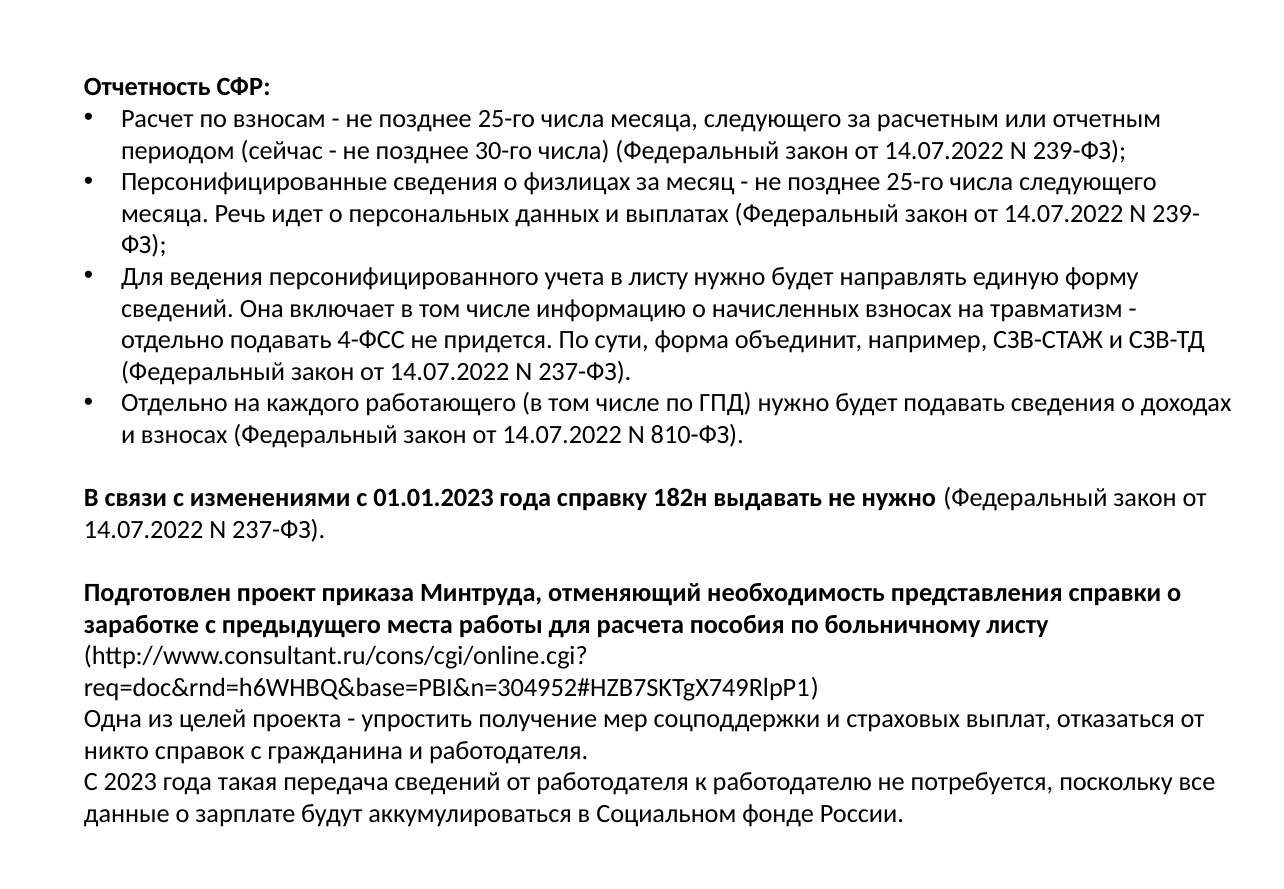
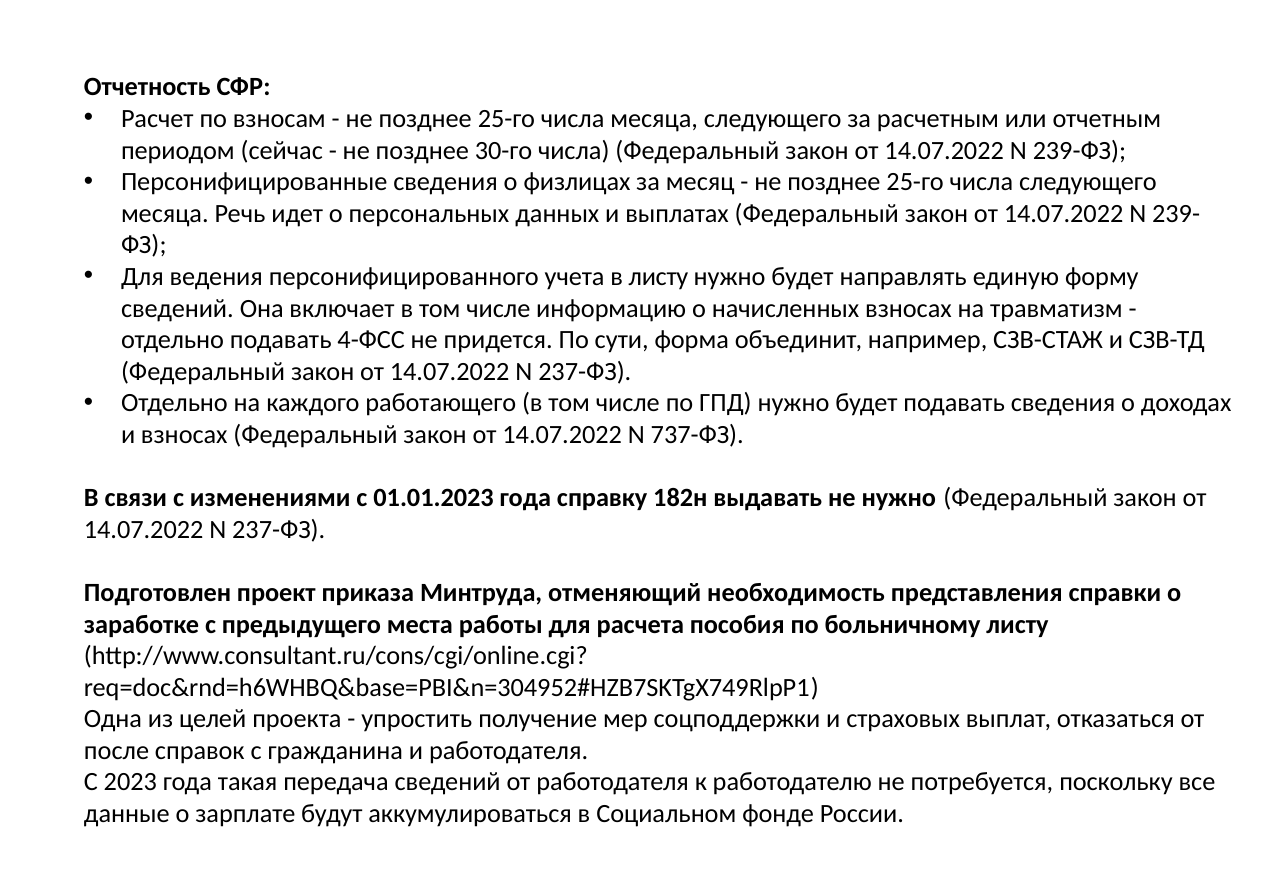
810-ФЗ: 810-ФЗ -> 737-ФЗ (697, 435)
никто: никто -> после (117, 751)
